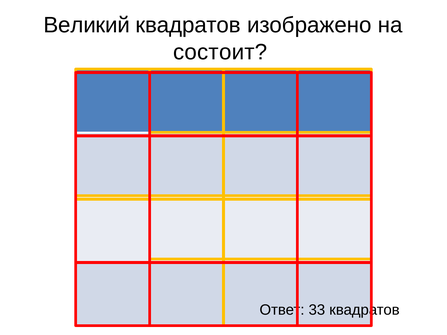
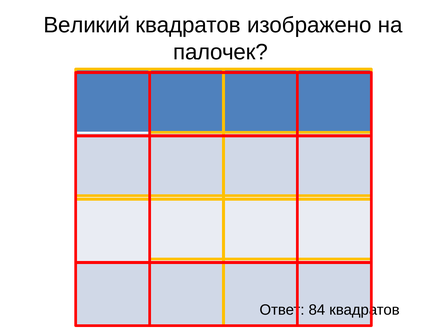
состоит: состоит -> палочек (220, 52)
33: 33 -> 84 (317, 310)
